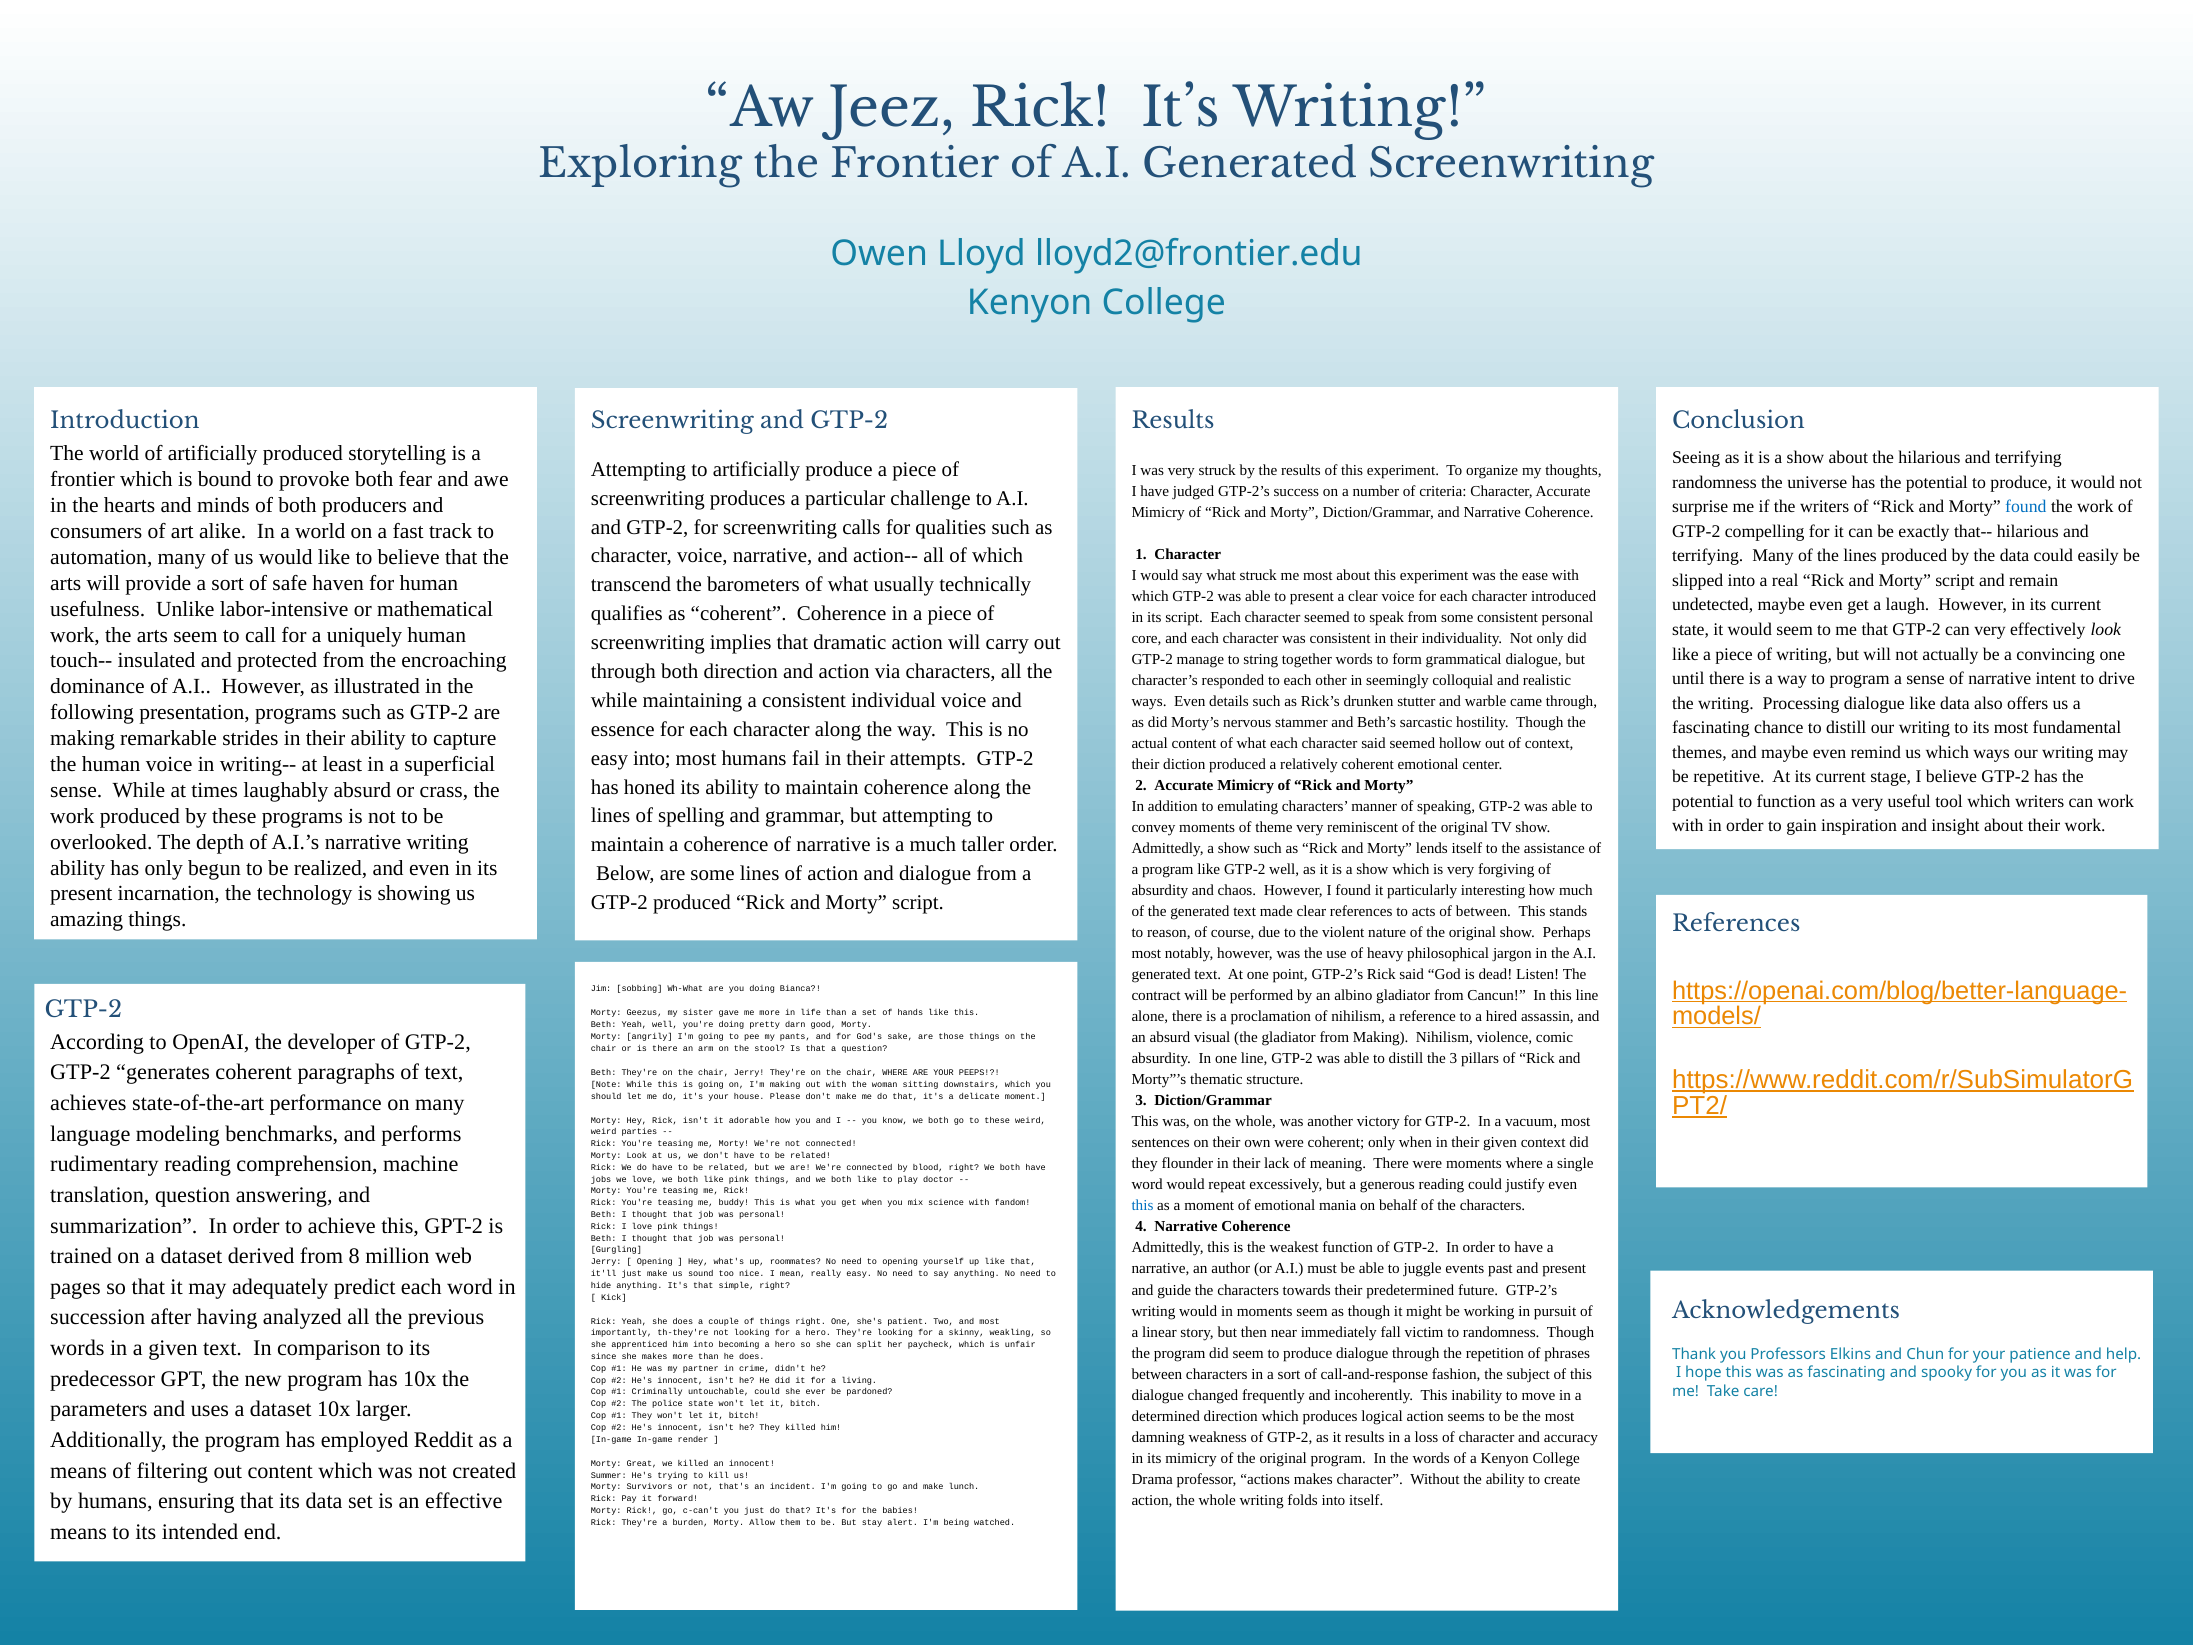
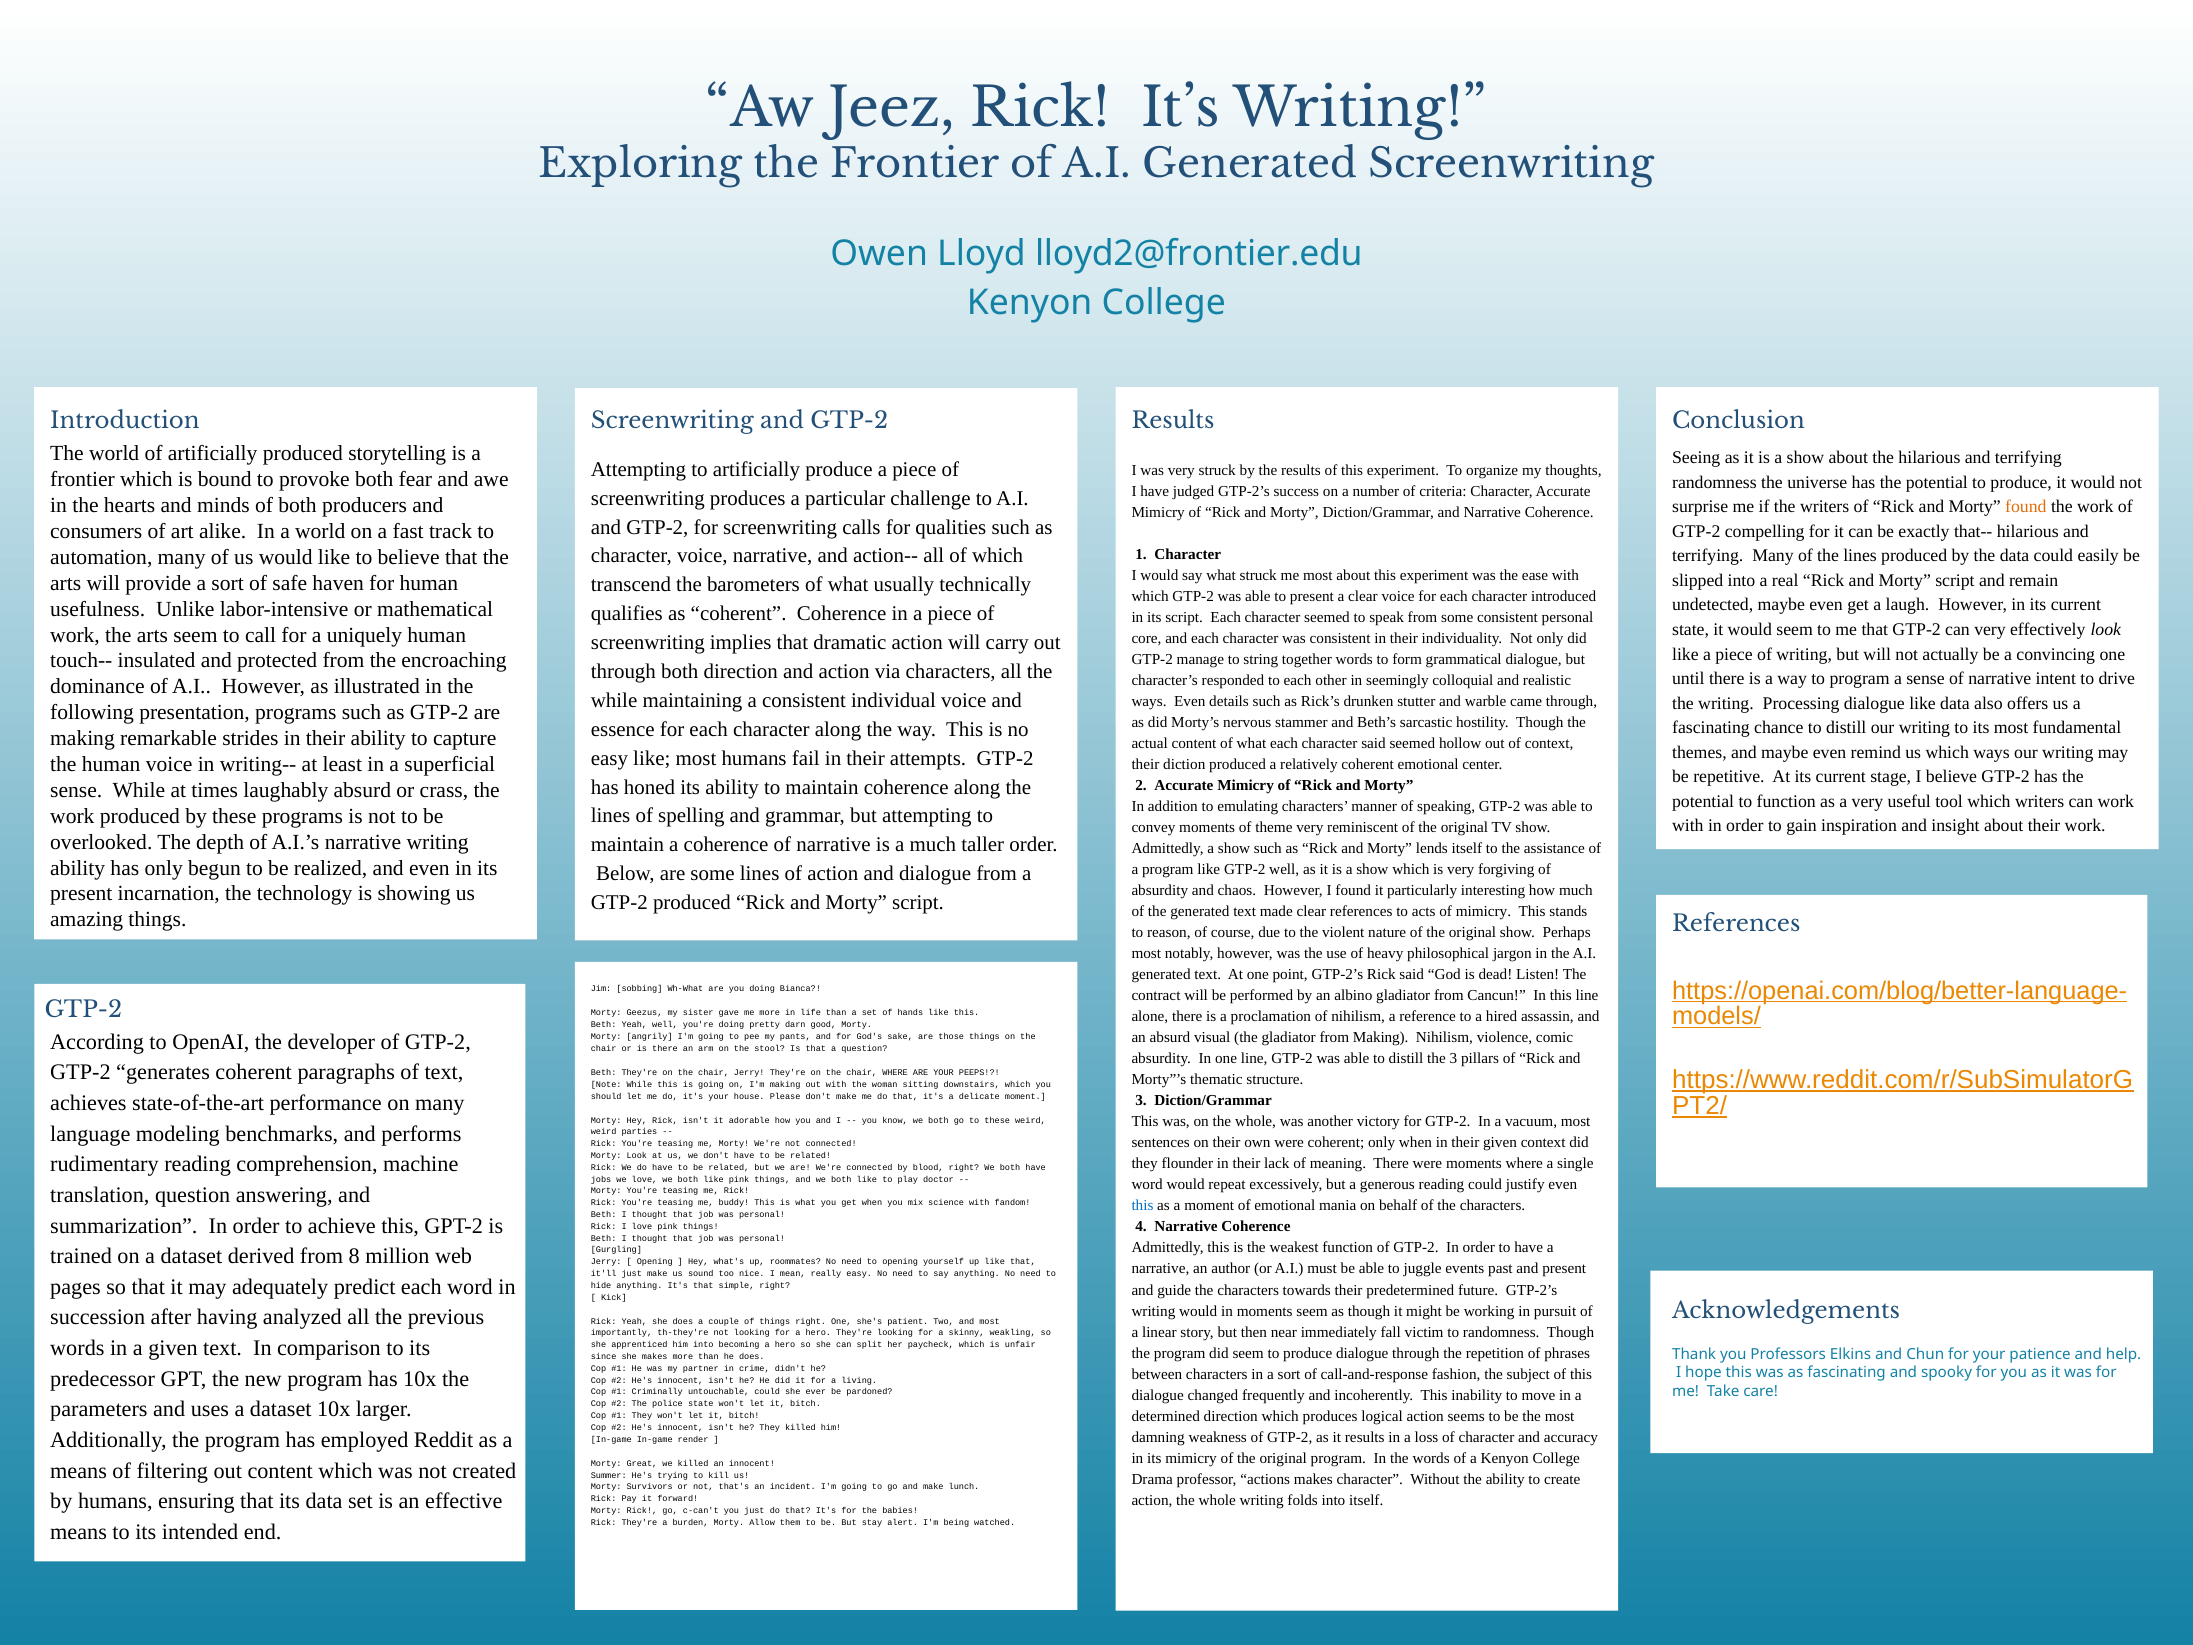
found colour: blue -> orange (2026, 507)
easy into: into -> like (652, 758)
of between: between -> mimicry (1484, 912)
